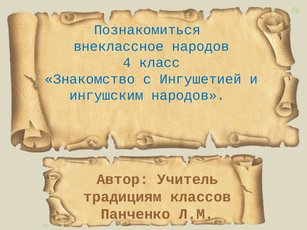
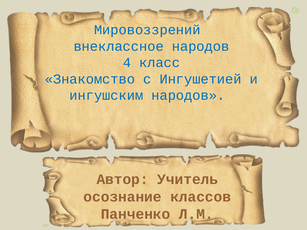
Познакомиться: Познакомиться -> Мировоззрений (147, 30)
традициям: традициям -> осознание (123, 197)
